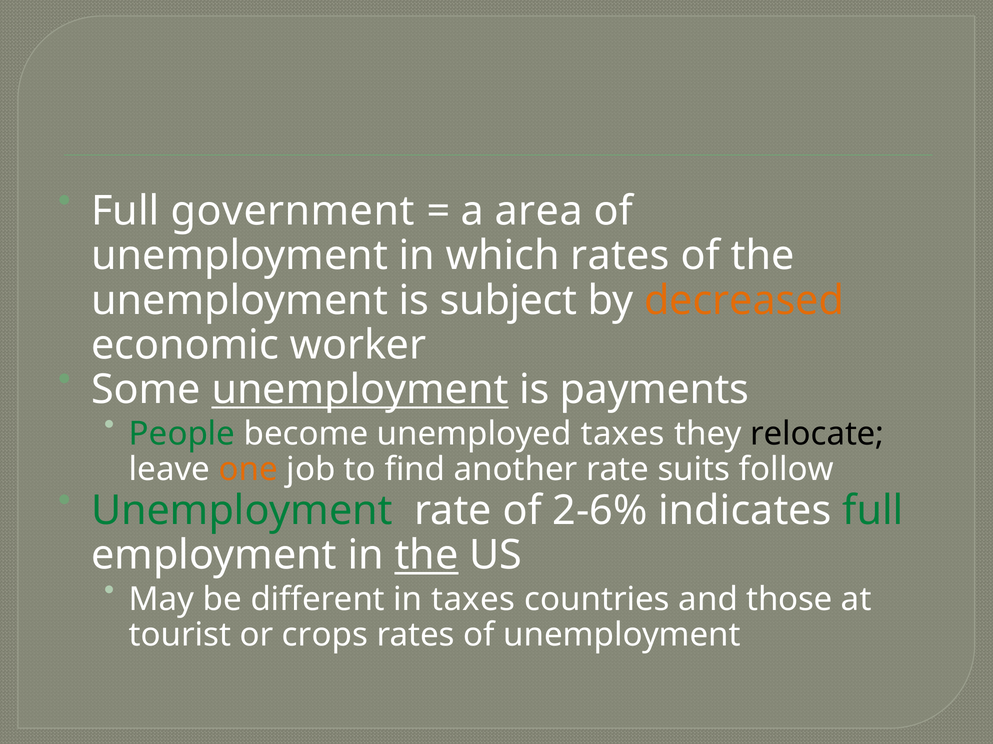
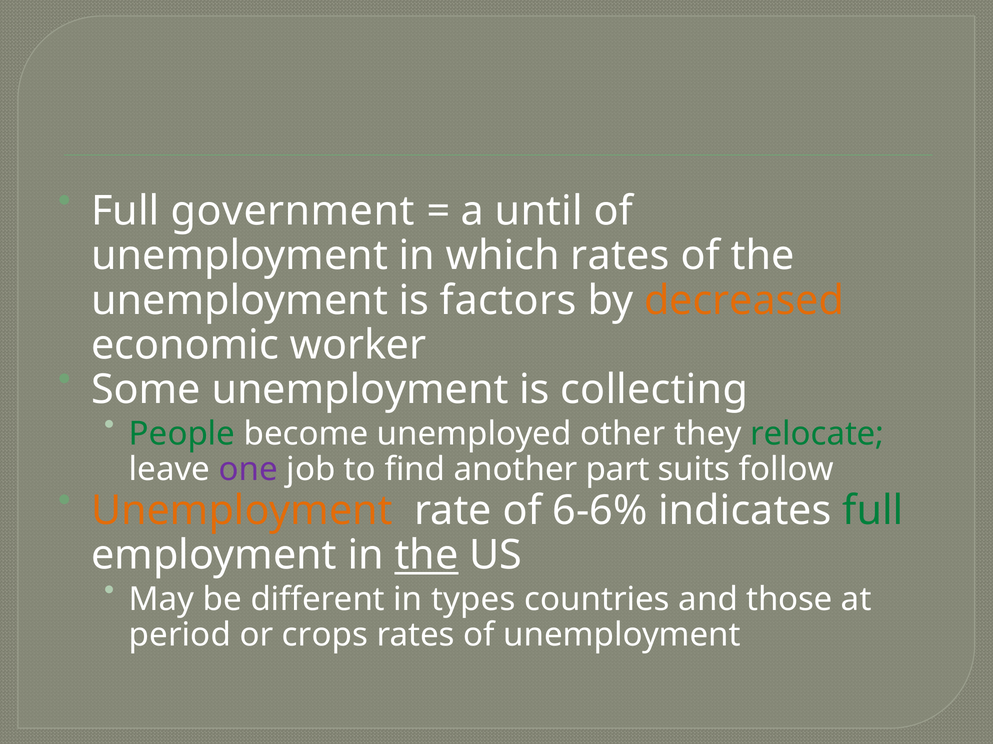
area: area -> until (539, 211)
subject: subject -> factors (508, 301)
unemployment underline: present -> none (360, 390)
payments: payments -> collecting (654, 390)
unemployed taxes: taxes -> other (623, 434)
relocate colour: black -> green (817, 434)
one colour: orange -> purple (248, 470)
another rate: rate -> part (618, 470)
Unemployment colour: green -> orange (242, 511)
2-6%: 2-6% -> 6-6% (600, 511)
in taxes: taxes -> types (473, 600)
tourist: tourist -> period (180, 636)
